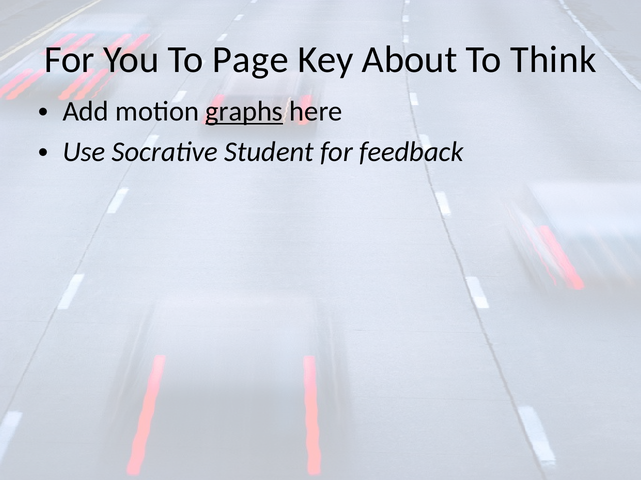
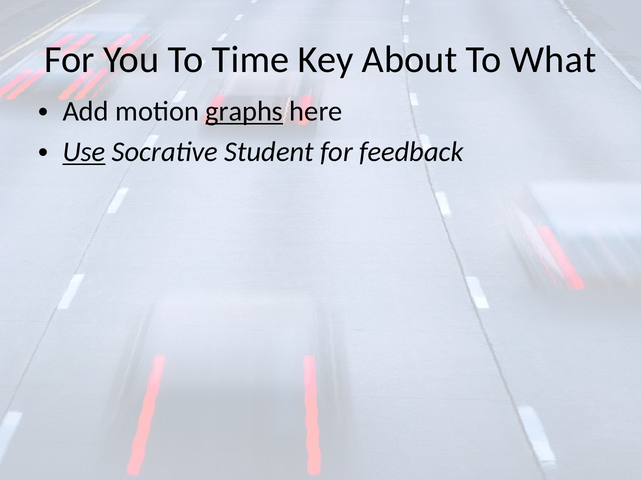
Page: Page -> Time (251, 60)
Think: Think -> What (553, 60)
Use underline: none -> present (84, 152)
